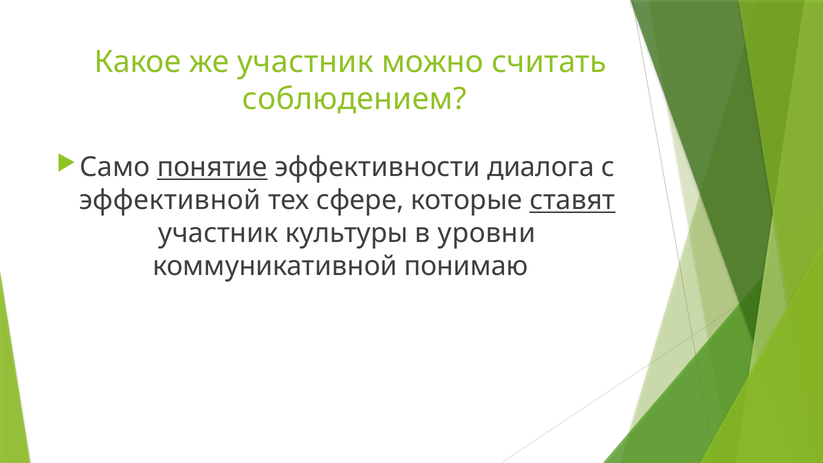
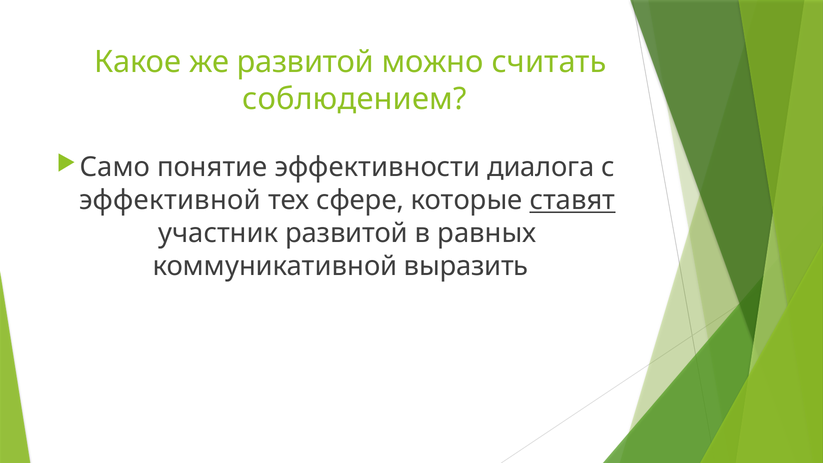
же участник: участник -> развитой (306, 62)
понятие underline: present -> none (212, 167)
участник культуры: культуры -> развитой (347, 233)
уровни: уровни -> равных (487, 233)
понимаю: понимаю -> выразить (466, 266)
